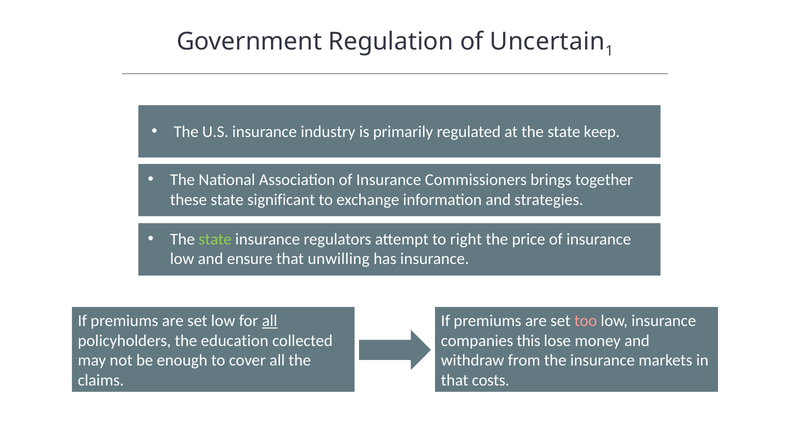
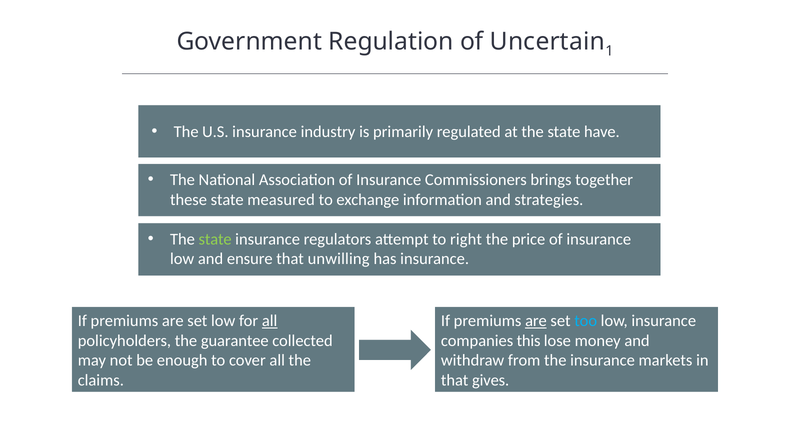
keep: keep -> have (602, 131)
significant: significant -> measured (281, 199)
are underline: none -> present (536, 320)
too colour: pink -> light blue (586, 320)
education: education -> guarantee (235, 340)
costs: costs -> gives (491, 380)
